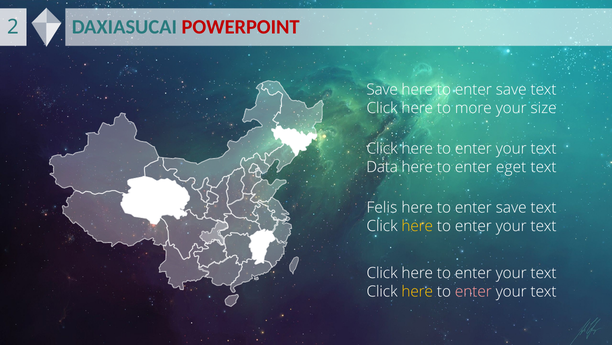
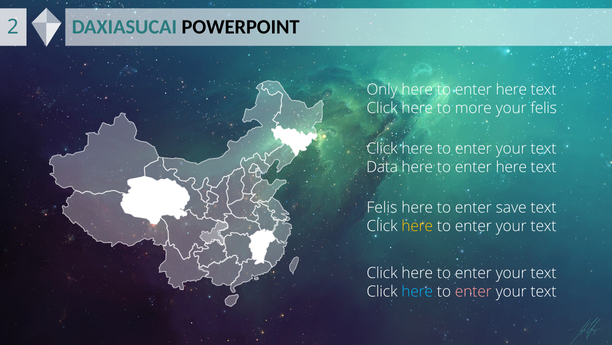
POWERPOINT colour: red -> black (241, 27)
Save: Save -> Only (382, 90)
save: save -> here (511, 90)
your size: size -> felis (544, 108)
eget: eget -> here (511, 167)
here colour: yellow -> light blue (417, 291)
